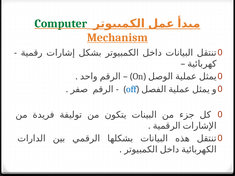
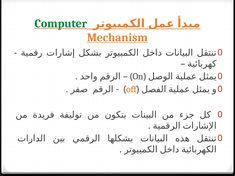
off colour: blue -> orange (131, 89)
